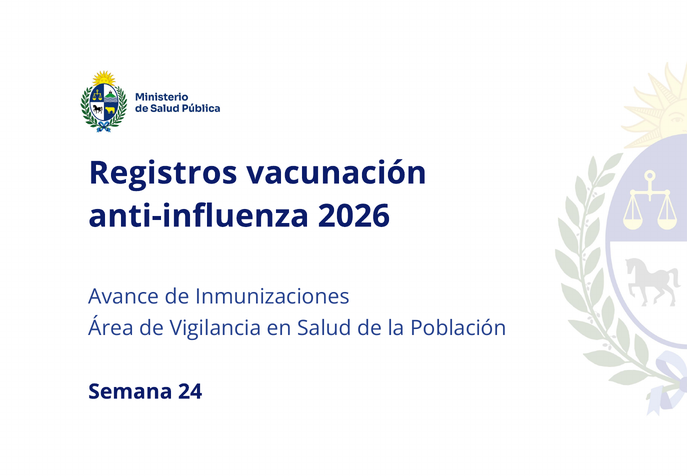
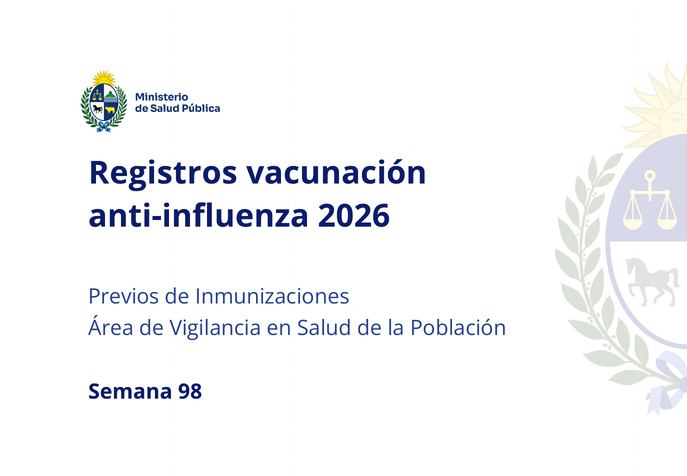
Avance: Avance -> Previos (124, 297)
24: 24 -> 98 (190, 391)
